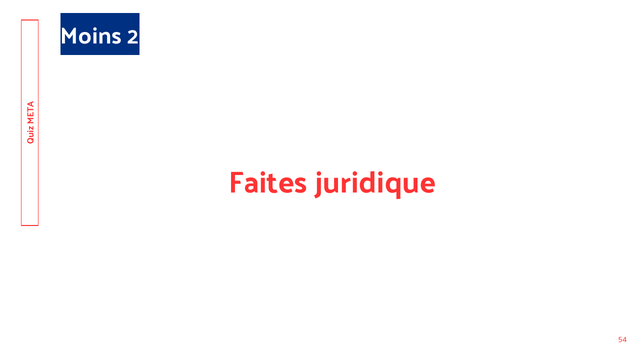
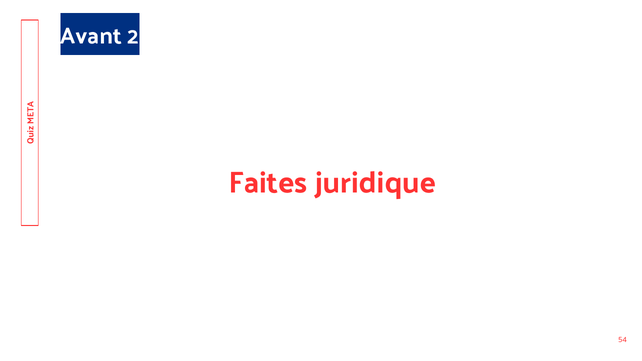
Moins: Moins -> Avant (91, 36)
